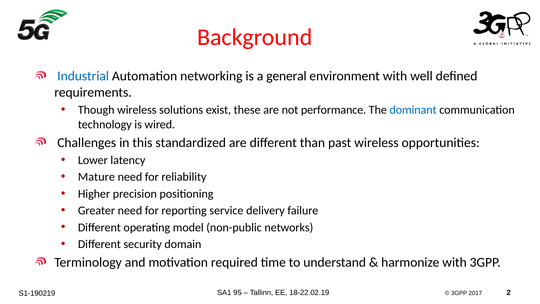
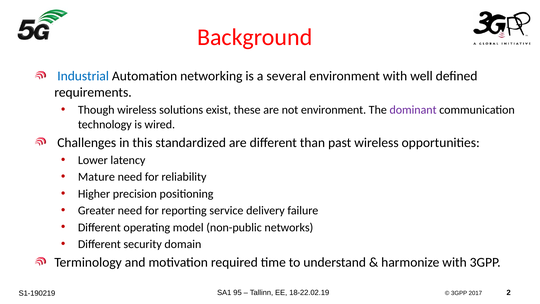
general: general -> several (286, 76)
not performance: performance -> environment (334, 110)
dominant colour: blue -> purple (413, 110)
